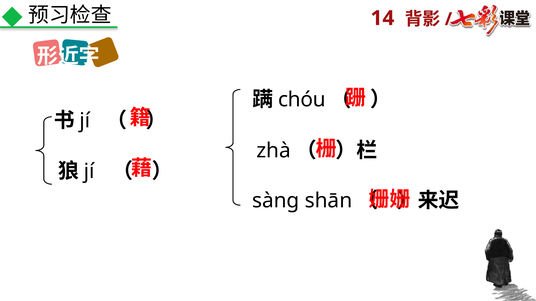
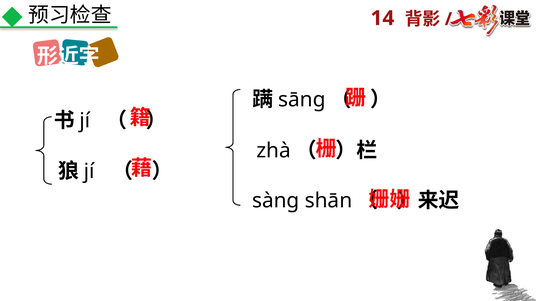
chóu: chóu -> sāng (302, 100)
